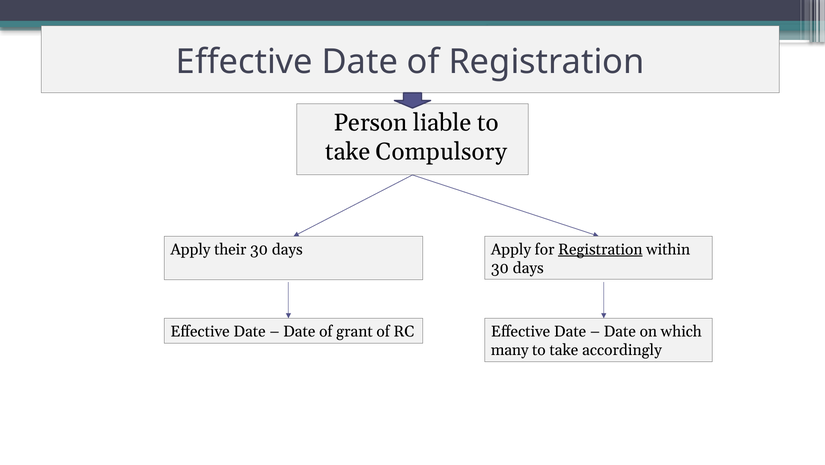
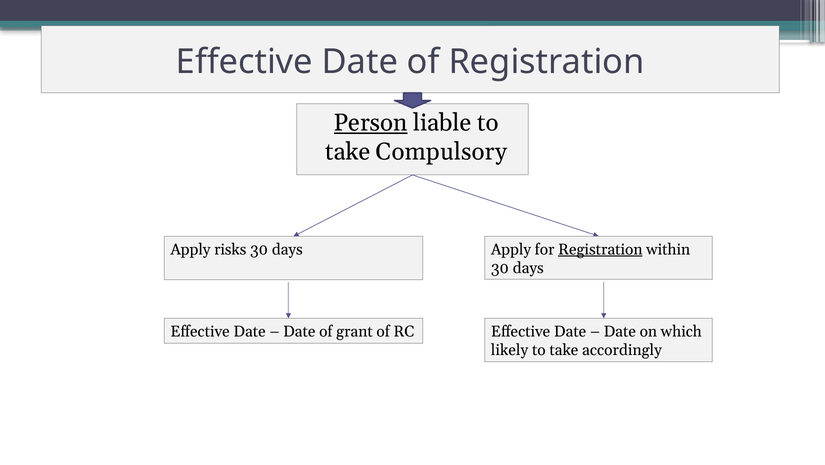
Person underline: none -> present (371, 123)
their: their -> risks (230, 250)
many: many -> likely (510, 351)
